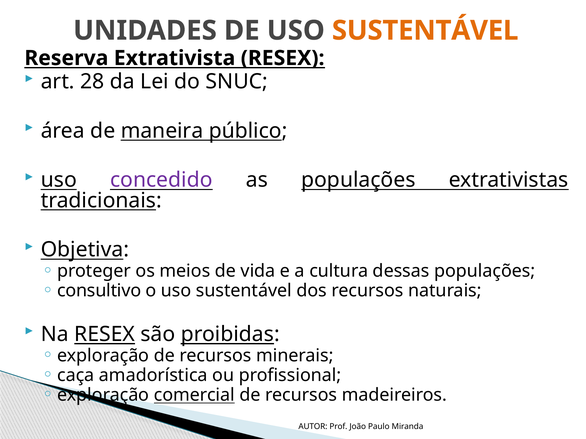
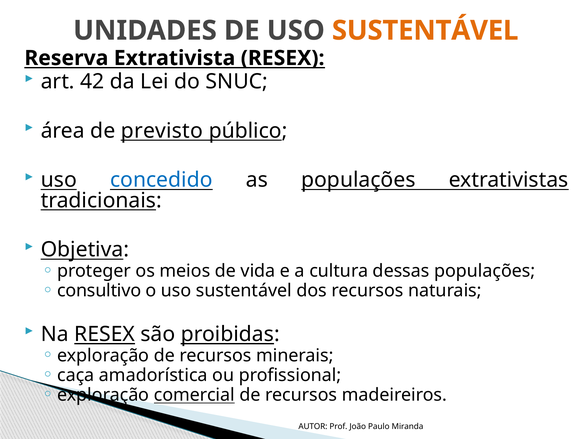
28: 28 -> 42 (92, 82)
maneira: maneira -> previsto (162, 131)
concedido colour: purple -> blue (161, 180)
